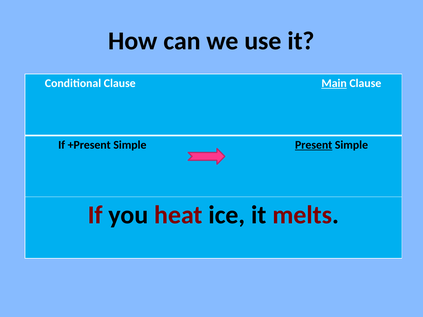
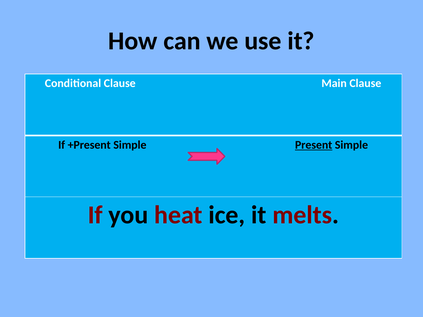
Main underline: present -> none (334, 83)
